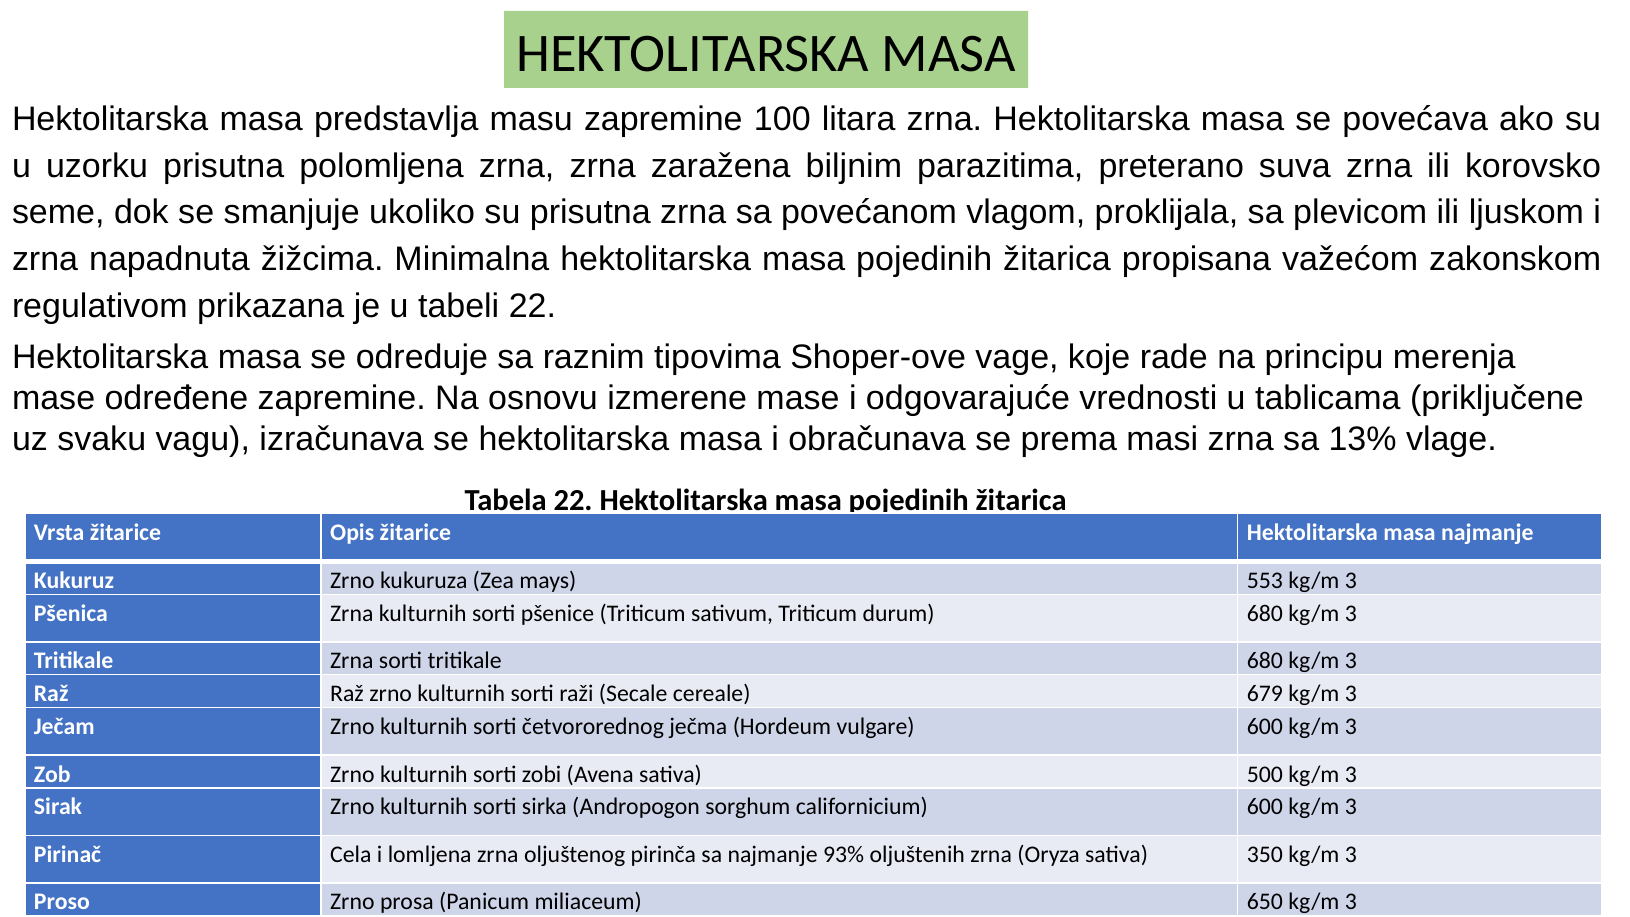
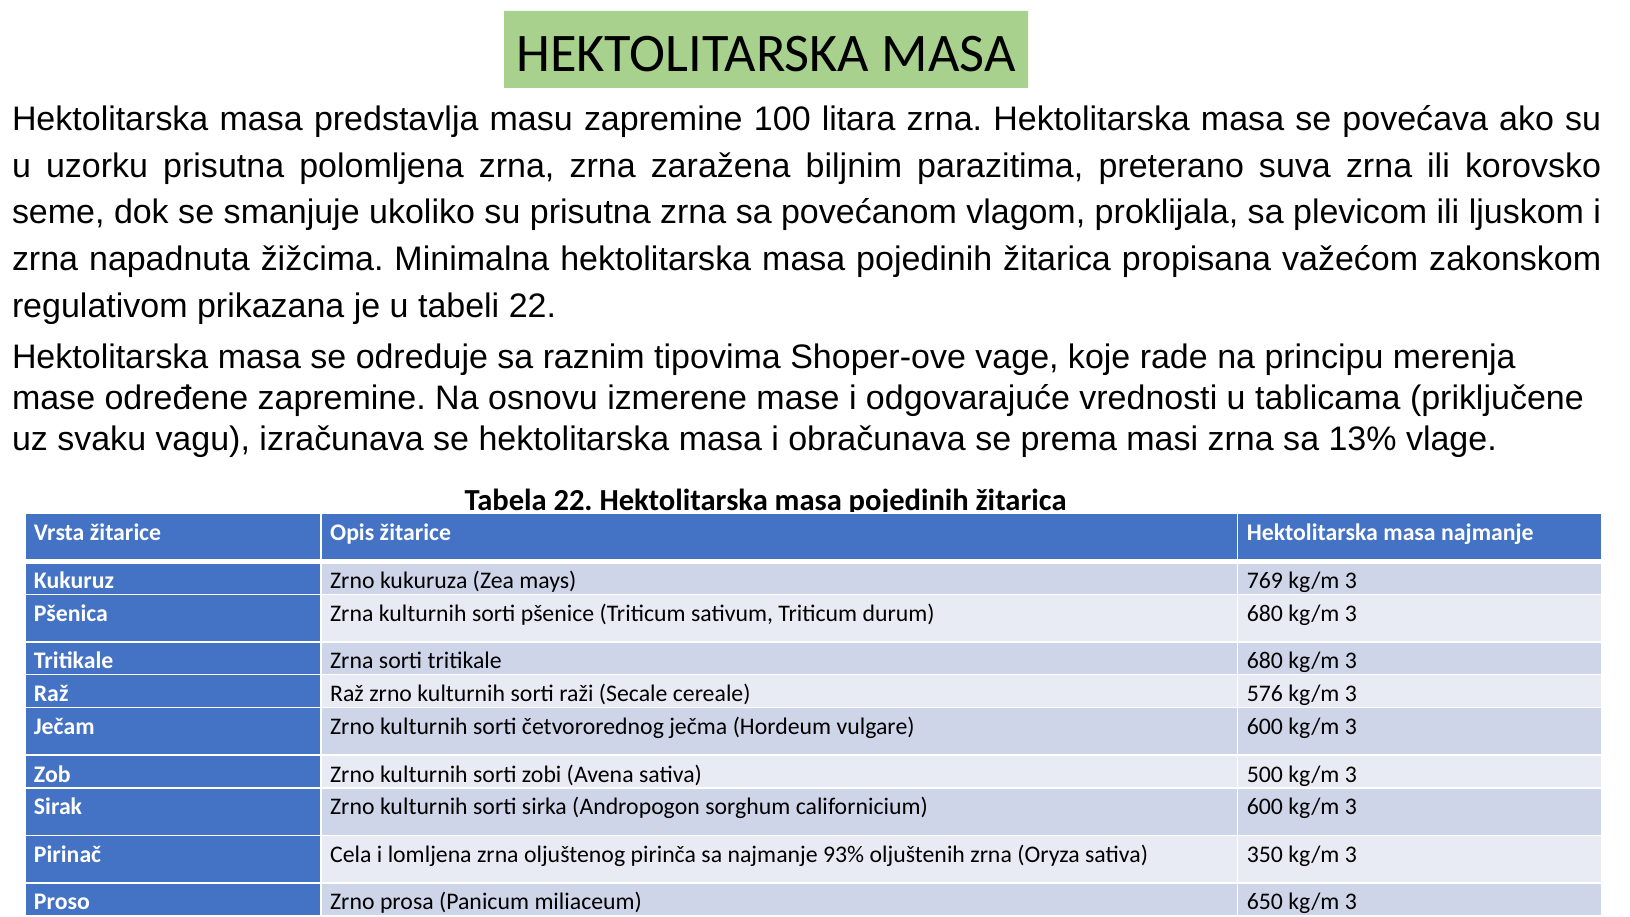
553: 553 -> 769 (1265, 581)
679: 679 -> 576 (1265, 694)
